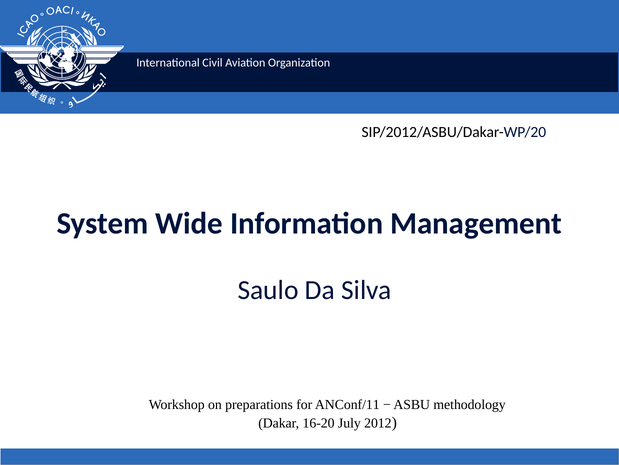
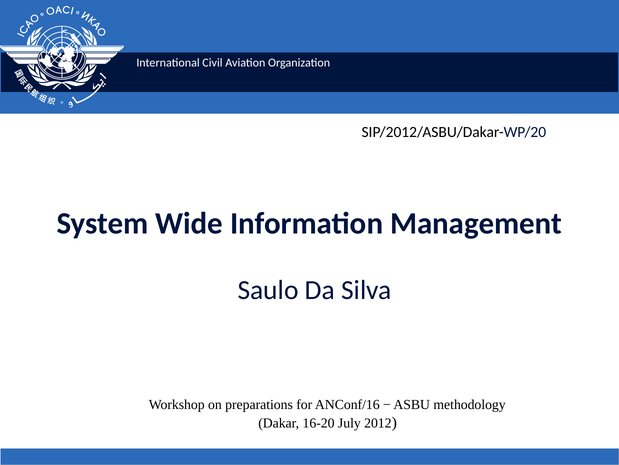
ANConf/11: ANConf/11 -> ANConf/16 (347, 404)
